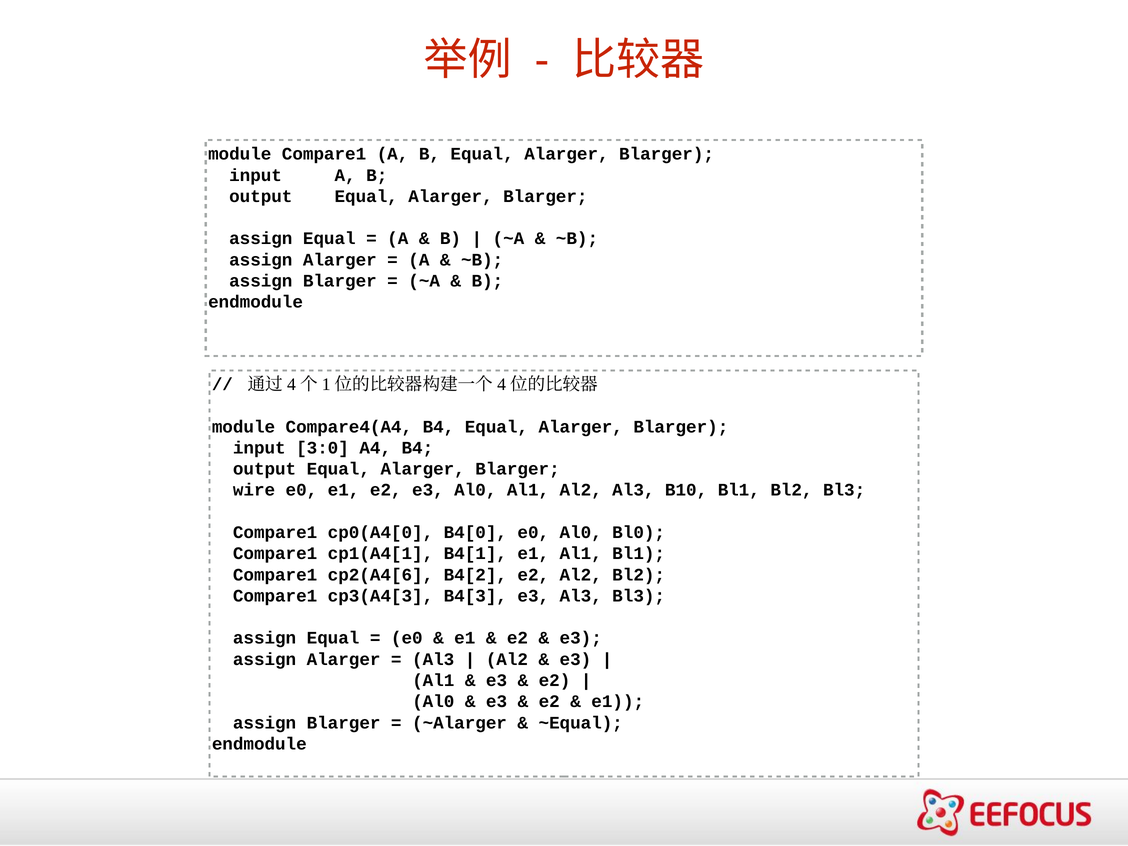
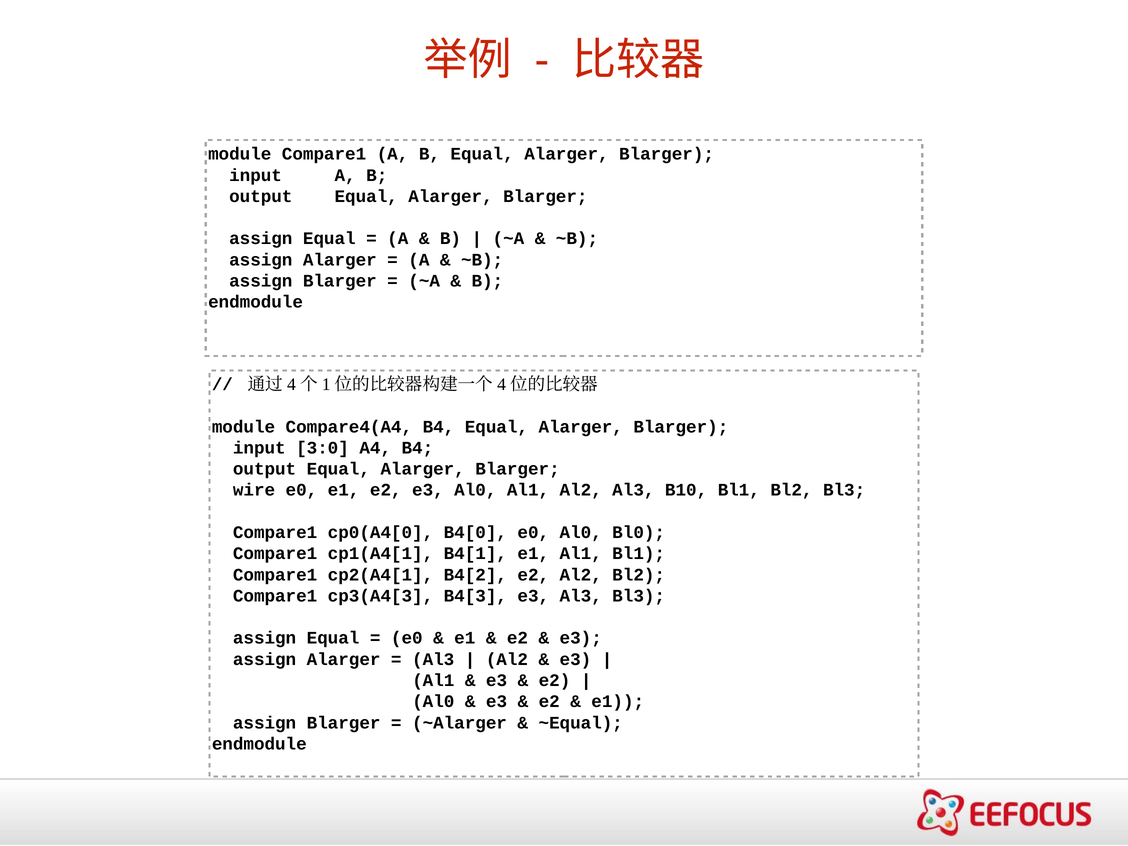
cp2(A4[6: cp2(A4[6 -> cp2(A4[1 (380, 575)
